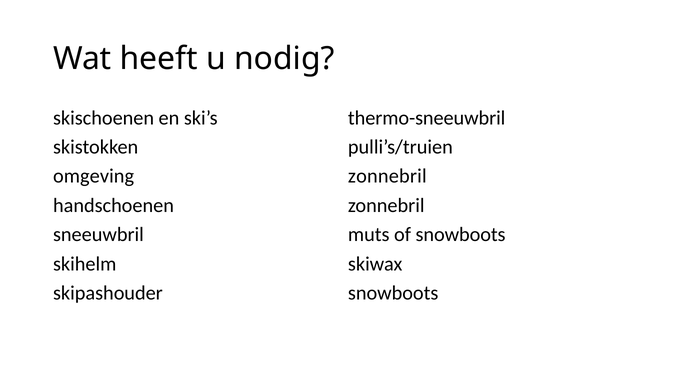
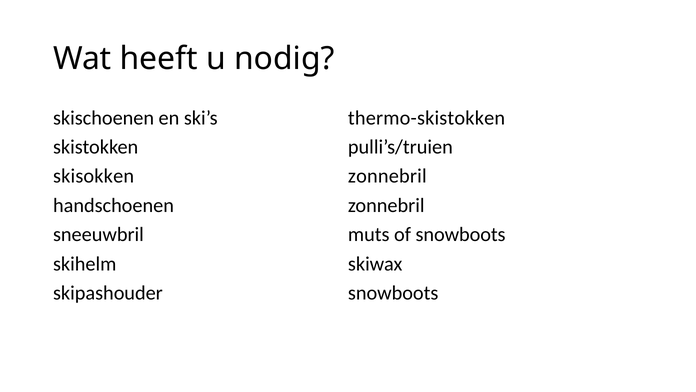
thermo-sneeuwbril: thermo-sneeuwbril -> thermo-skistokken (427, 118)
omgeving: omgeving -> skisokken (94, 176)
